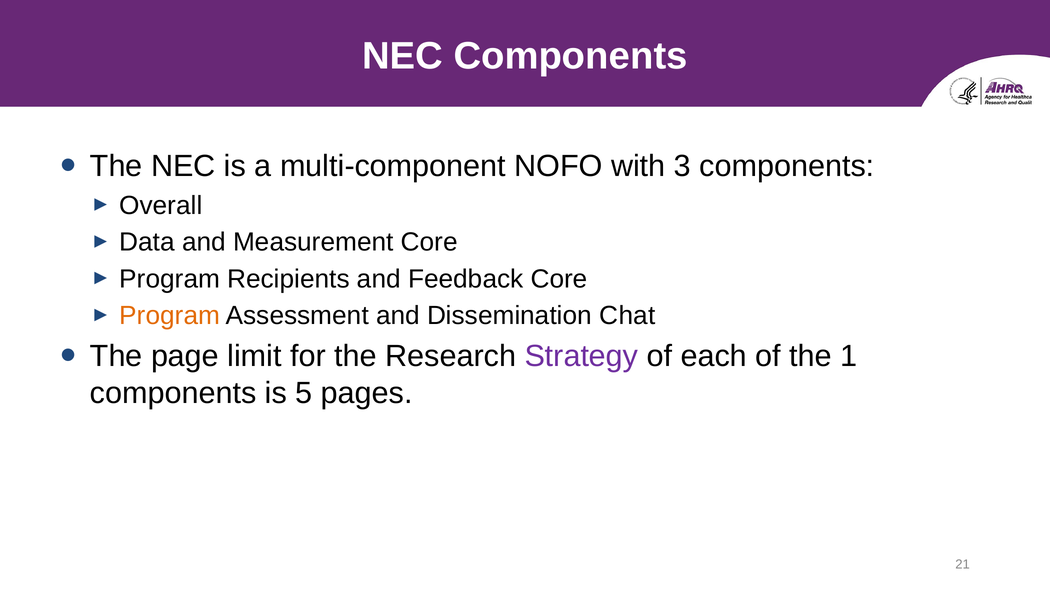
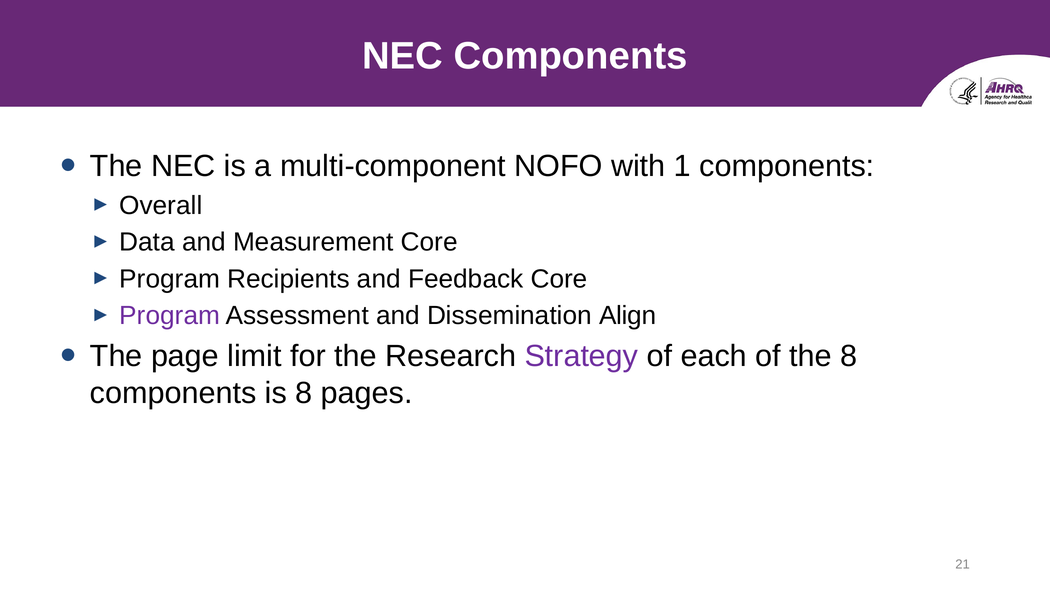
3: 3 -> 1 (682, 166)
Program colour: orange -> purple (170, 316)
Chat: Chat -> Align (628, 316)
the 1: 1 -> 8 (849, 356)
is 5: 5 -> 8 (304, 393)
